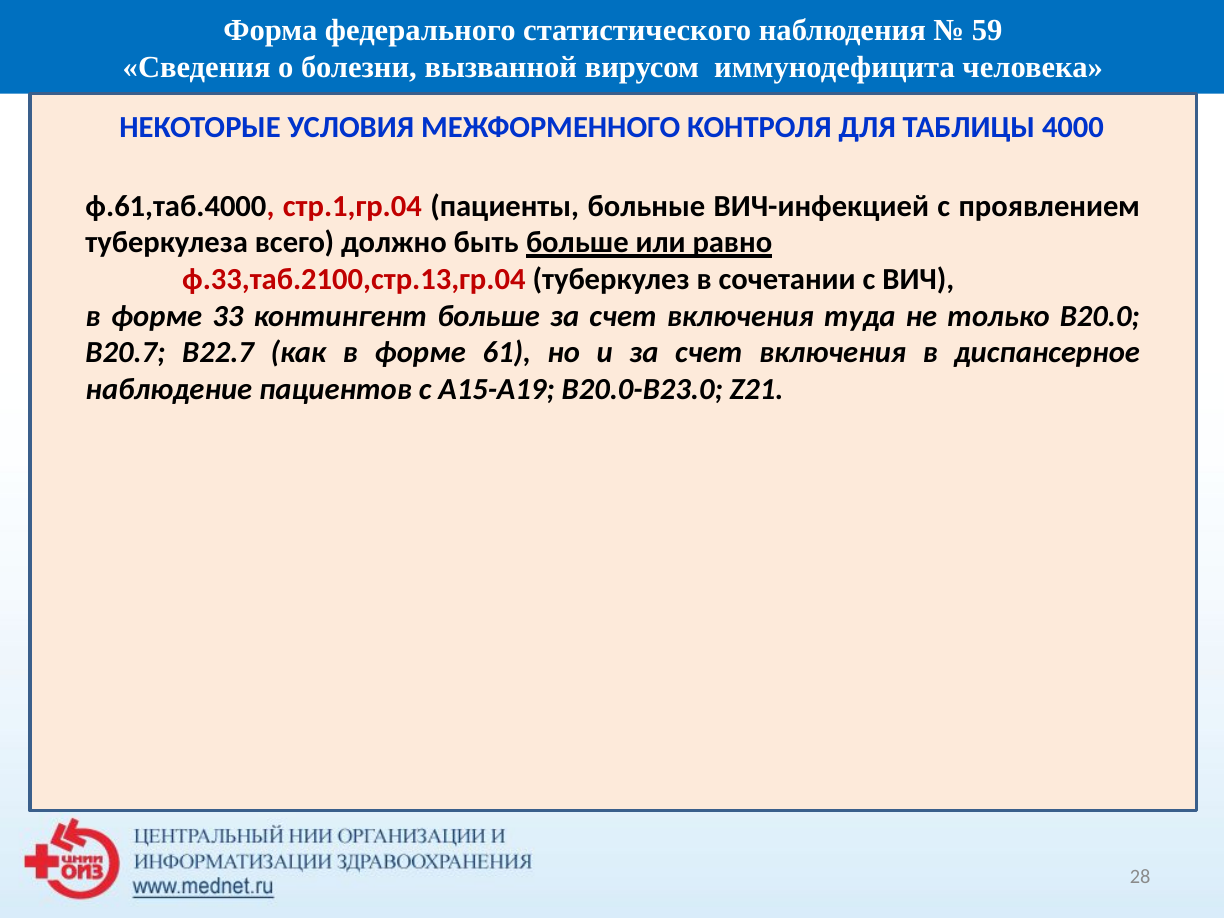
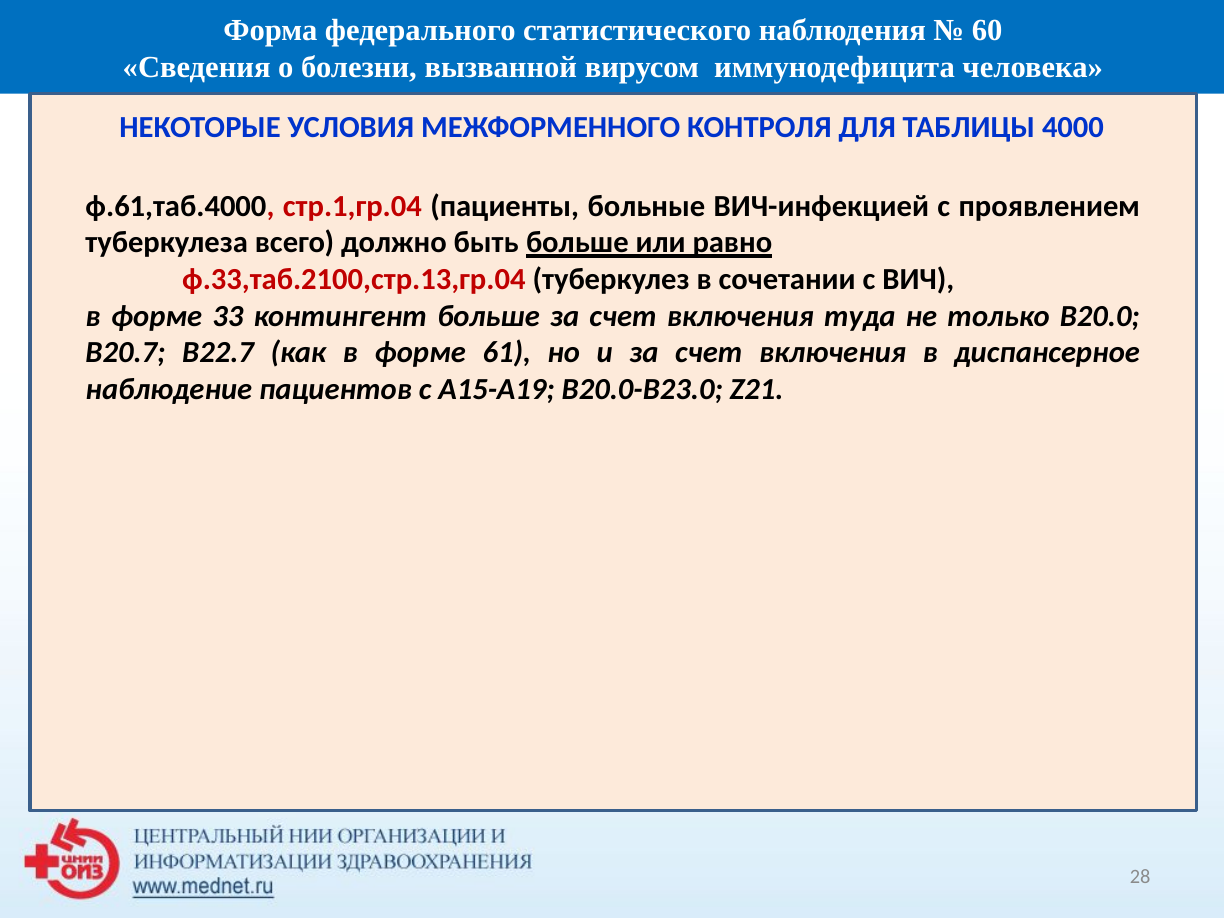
59: 59 -> 60 (987, 31)
